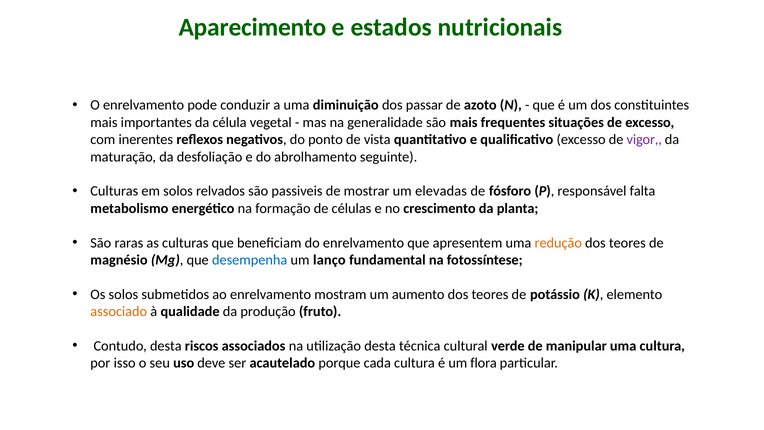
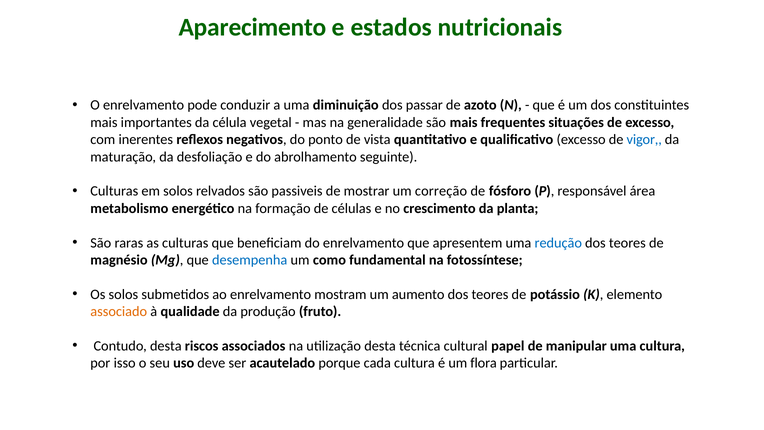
vigor colour: purple -> blue (644, 140)
elevadas: elevadas -> correção (441, 191)
falta: falta -> área (642, 191)
redução colour: orange -> blue (558, 243)
lanço: lanço -> como (329, 260)
verde: verde -> papel (508, 346)
